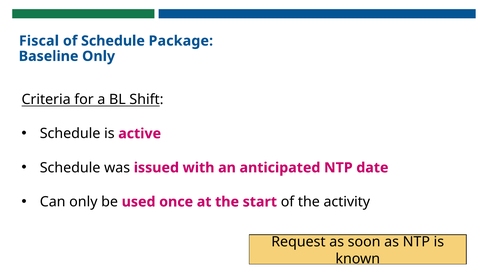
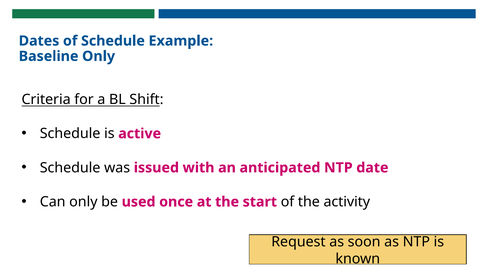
Fiscal: Fiscal -> Dates (39, 41)
Package: Package -> Example (181, 41)
